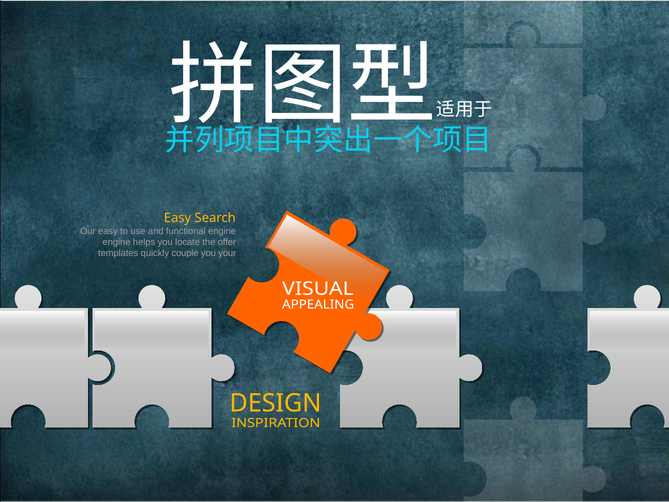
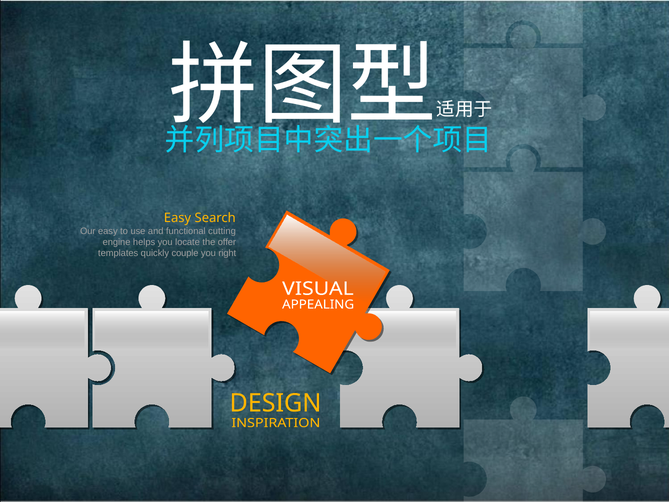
functional engine: engine -> cutting (222, 231)
your: your -> right (227, 253)
